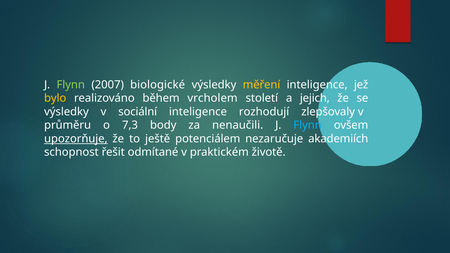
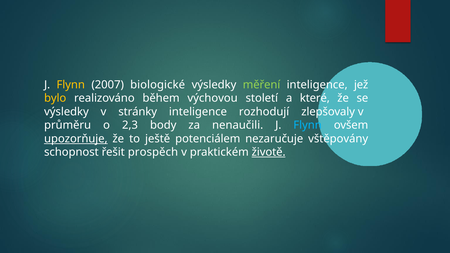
Flynn colour: light green -> yellow (71, 85)
měření colour: yellow -> light green (262, 85)
vrcholem: vrcholem -> výchovou (213, 98)
jejich: jejich -> které (315, 98)
sociální: sociální -> stránky (138, 112)
7,3: 7,3 -> 2,3 (130, 125)
akademiích: akademiích -> vštěpovány (338, 139)
odmítané: odmítané -> prospěch (153, 152)
životě underline: none -> present (269, 152)
